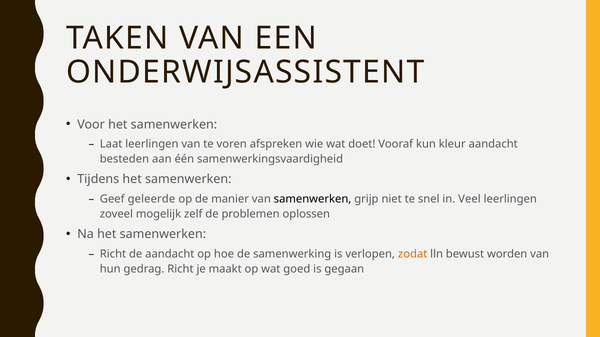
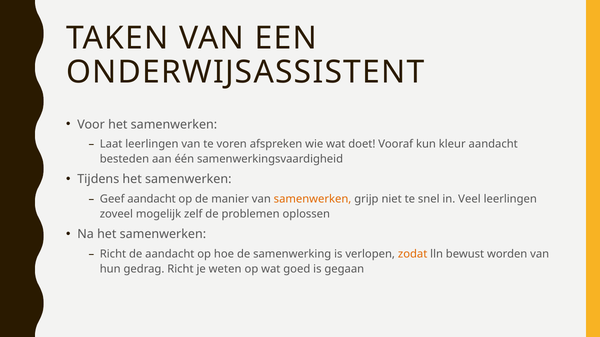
Geef geleerde: geleerde -> aandacht (152, 199)
samenwerken colour: black -> orange (313, 199)
maakt: maakt -> weten (225, 269)
